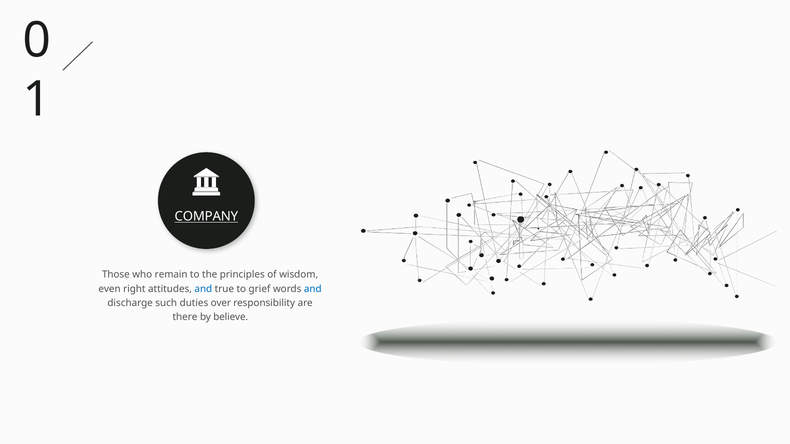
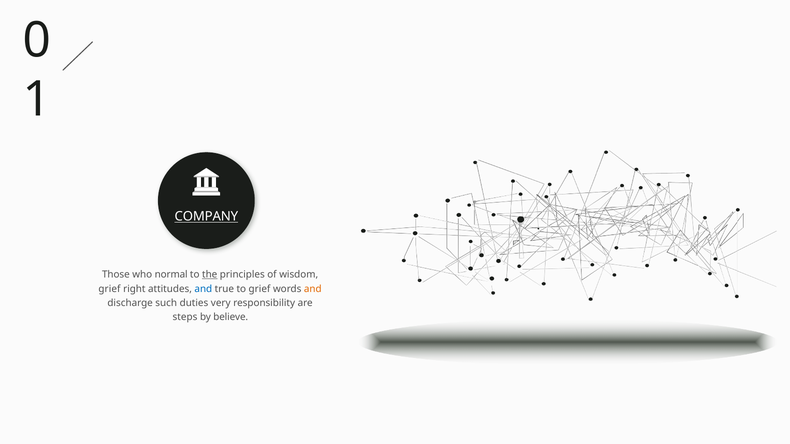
remain: remain -> normal (171, 275)
the underline: none -> present (210, 275)
even: even -> grief (109, 289)
and colour: blue -> orange (313, 289)
over: over -> very (221, 303)
there: there -> steps (185, 317)
